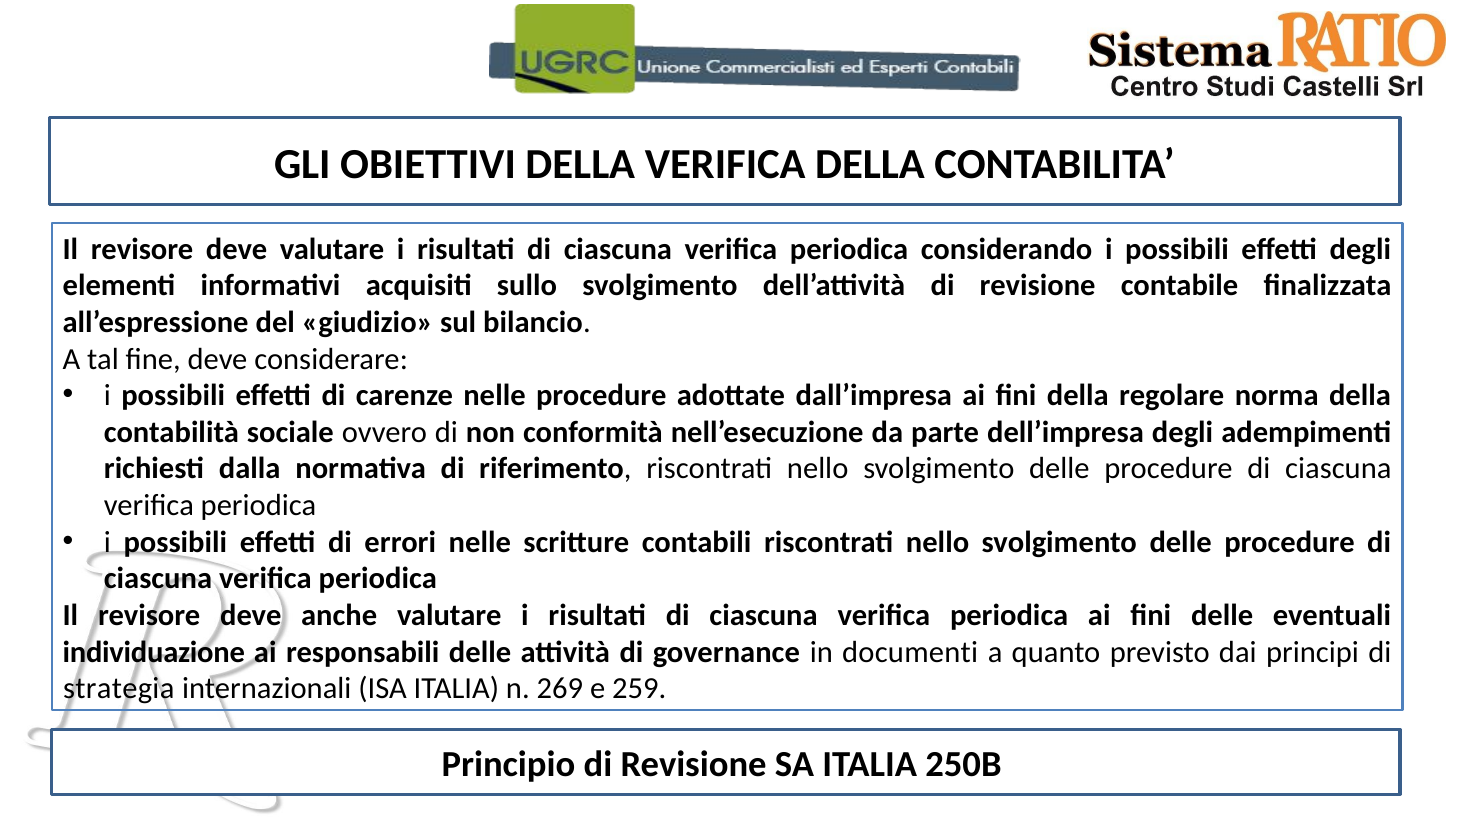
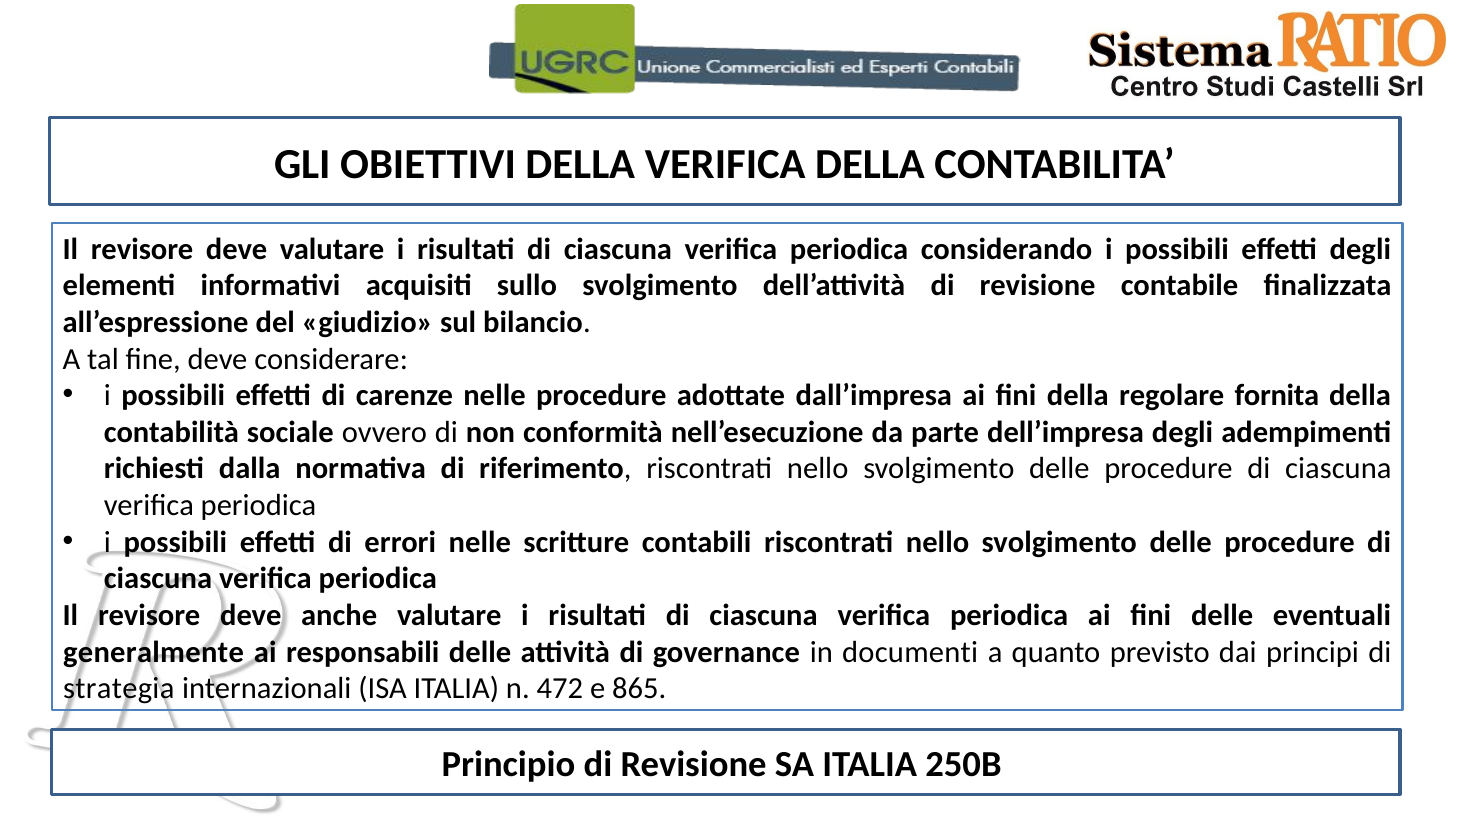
norma: norma -> fornita (1277, 396)
individuazione: individuazione -> generalmente (154, 653)
269: 269 -> 472 (560, 689)
259: 259 -> 865 (639, 689)
